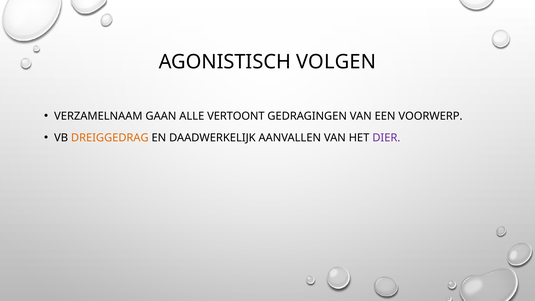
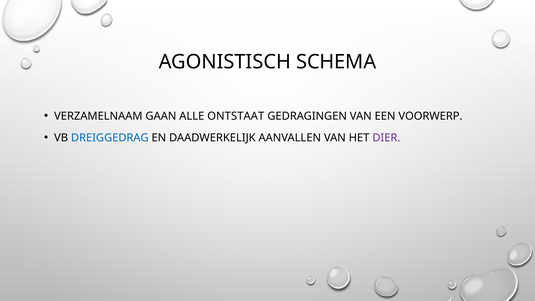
VOLGEN: VOLGEN -> SCHEMA (336, 62)
VERTOONT: VERTOONT -> ONTSTAAT (236, 116)
DREIGGEDRAG colour: orange -> blue (110, 138)
